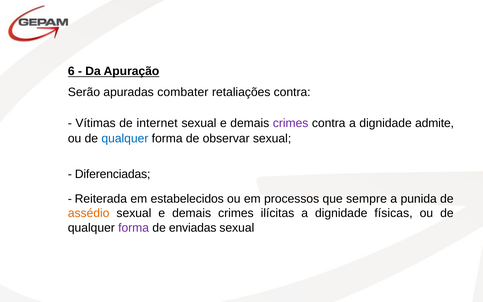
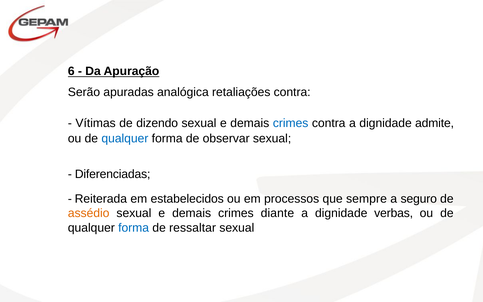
combater: combater -> analógica (183, 92)
internet: internet -> dizendo (157, 123)
crimes colour: purple -> blue (291, 123)
punida: punida -> seguro (419, 199)
ilícitas: ilícitas -> diante (277, 213)
físicas: físicas -> verbas (394, 213)
forma colour: purple -> blue (134, 228)
enviadas: enviadas -> ressaltar (193, 228)
